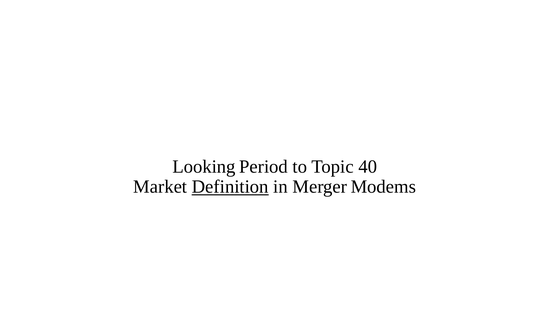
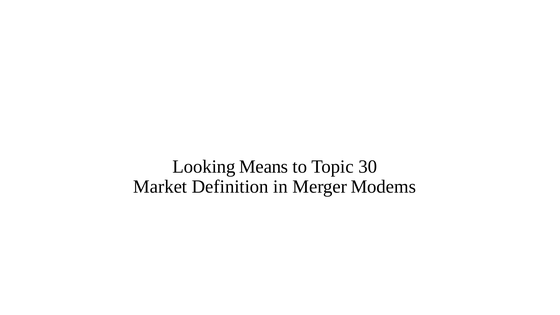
Period: Period -> Means (264, 167)
40: 40 -> 30 (368, 167)
Definition underline: present -> none (230, 187)
